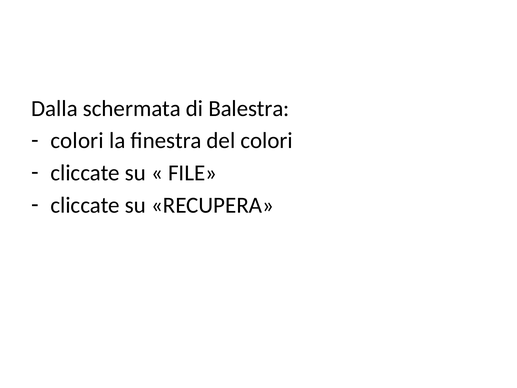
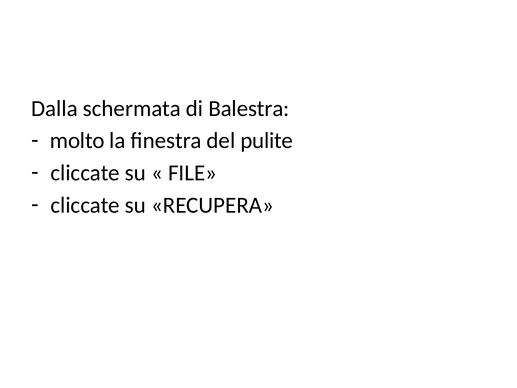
colori: colori -> molto (77, 141)
del colori: colori -> pulite (267, 141)
